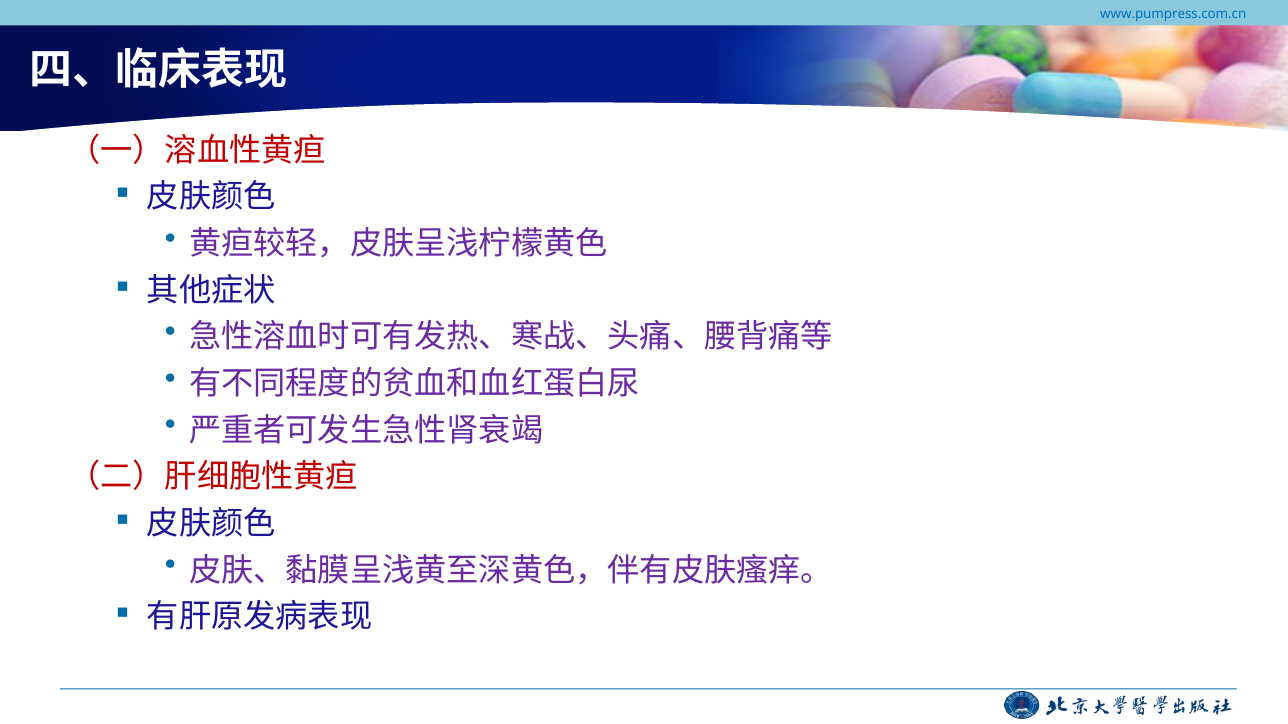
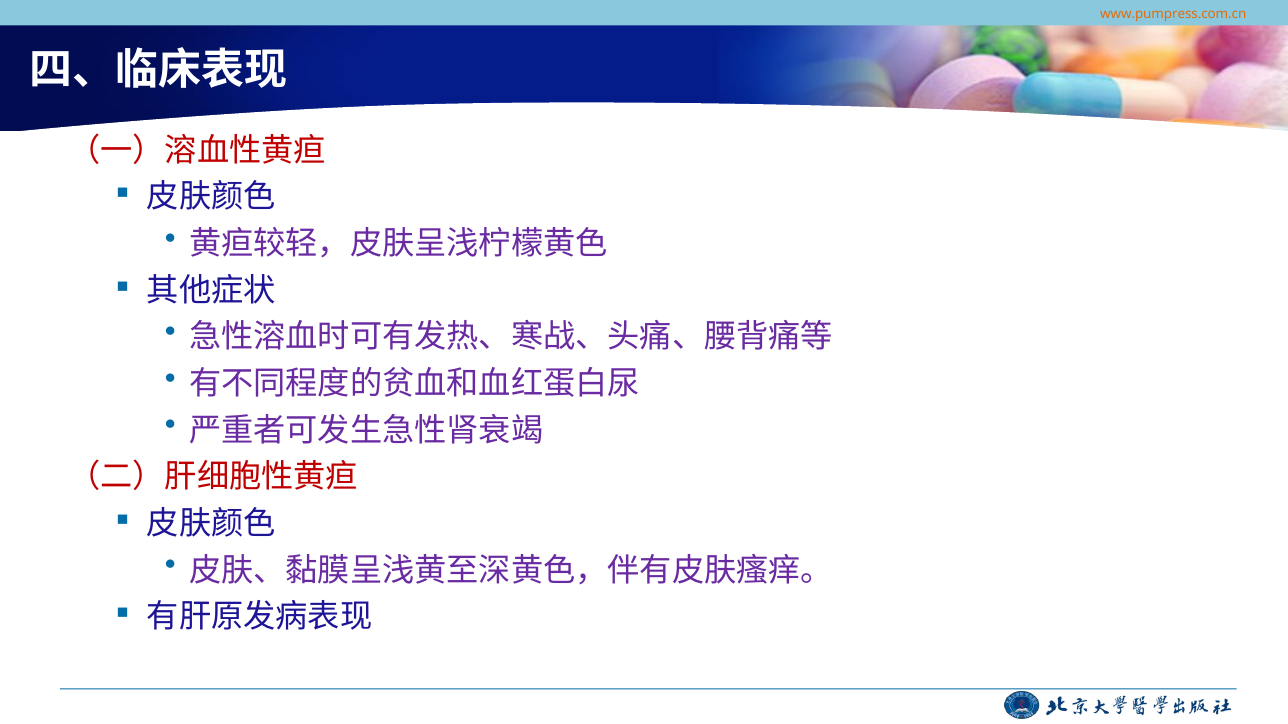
www.pumpress.com.cn colour: blue -> orange (1173, 14)
